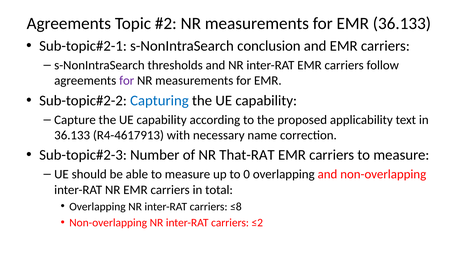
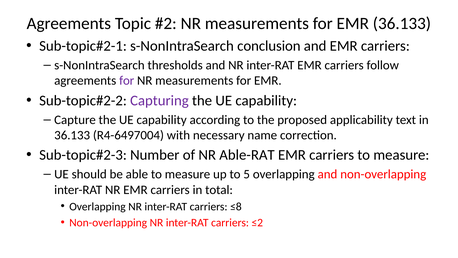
Capturing colour: blue -> purple (159, 100)
R4-4617913: R4-4617913 -> R4-6497004 (128, 135)
That-RAT: That-RAT -> Able-RAT (247, 155)
0: 0 -> 5 (247, 174)
